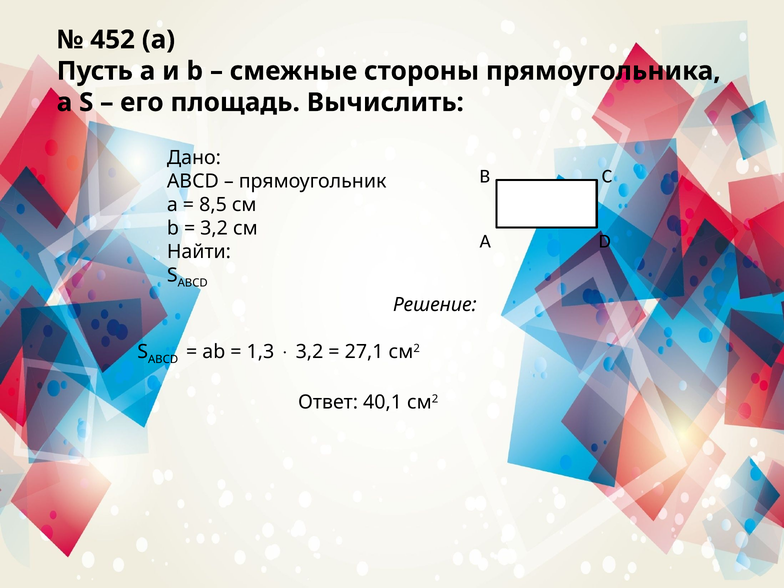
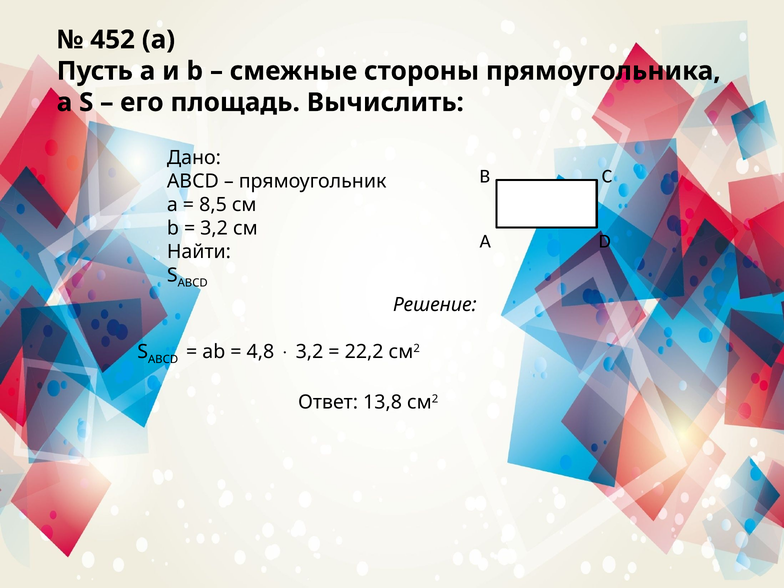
1,3: 1,3 -> 4,8 (260, 352)
27,1: 27,1 -> 22,2 (364, 352)
40,1: 40,1 -> 13,8 (383, 402)
